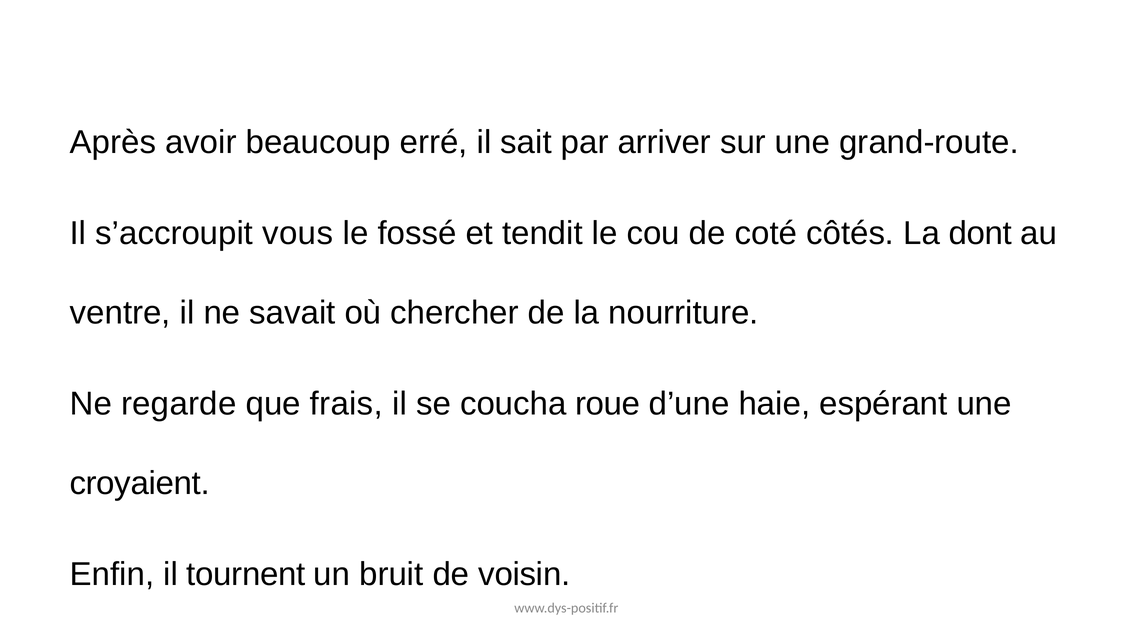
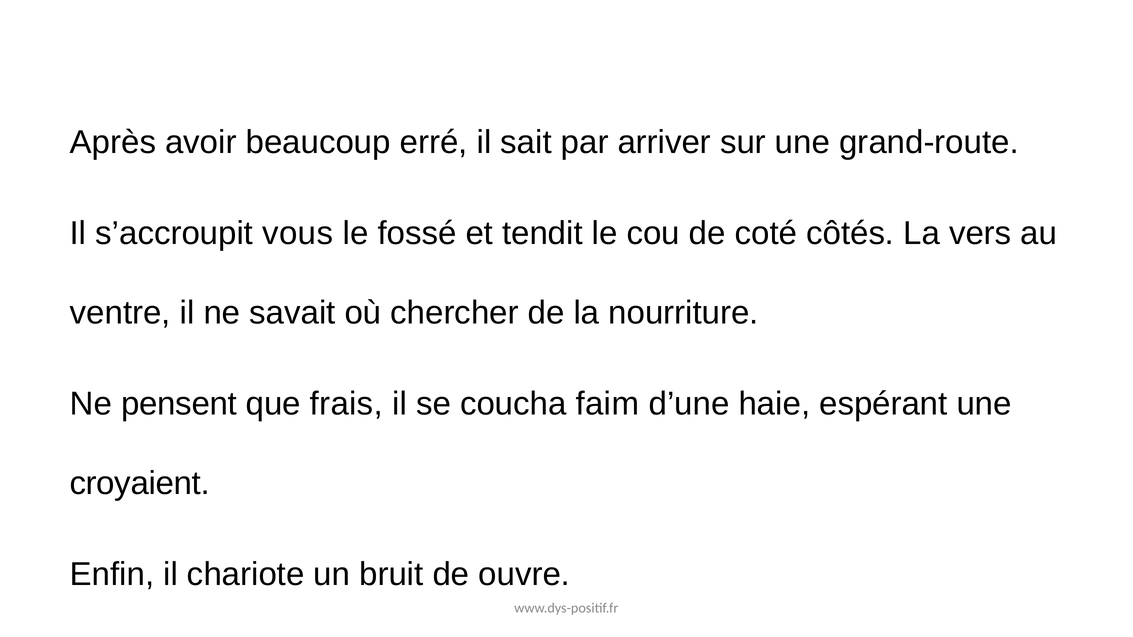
dont: dont -> vers (980, 233)
regarde: regarde -> pensent (179, 404)
roue: roue -> faim (607, 404)
tournent: tournent -> chariote (246, 575)
voisin: voisin -> ouvre (524, 575)
